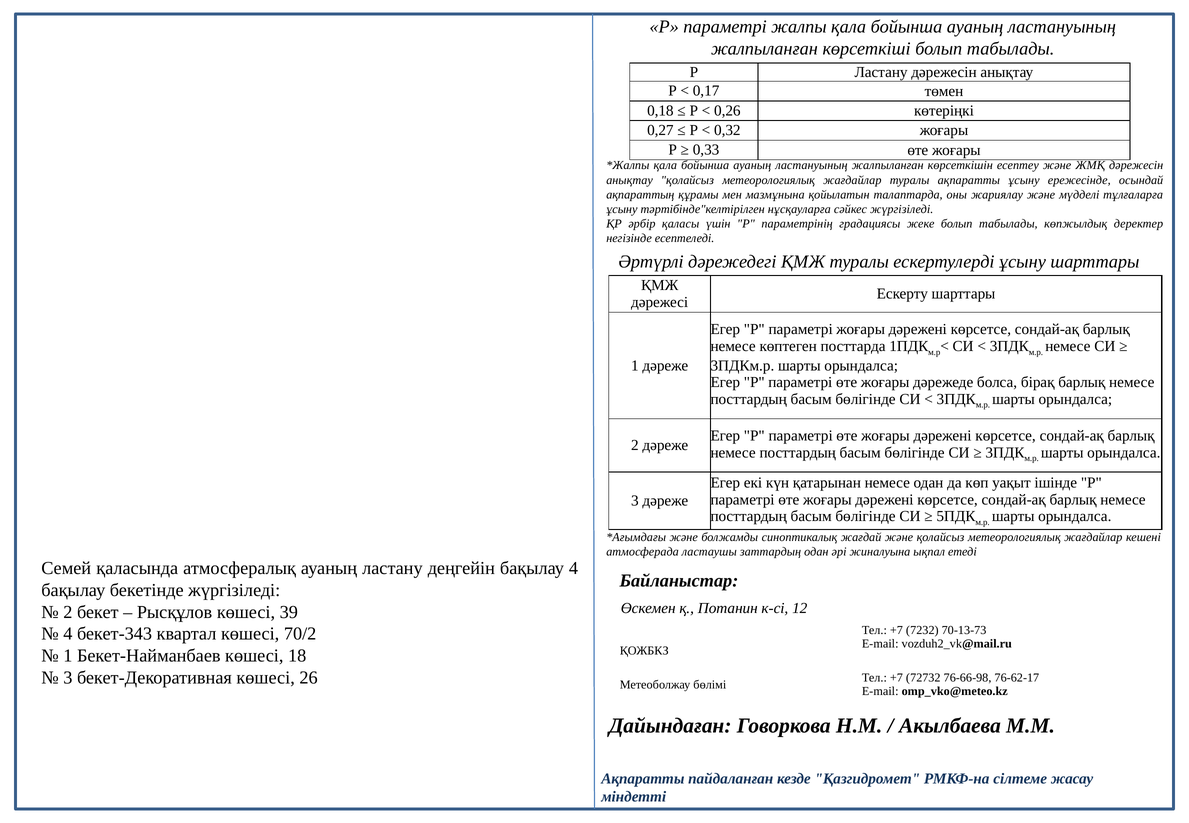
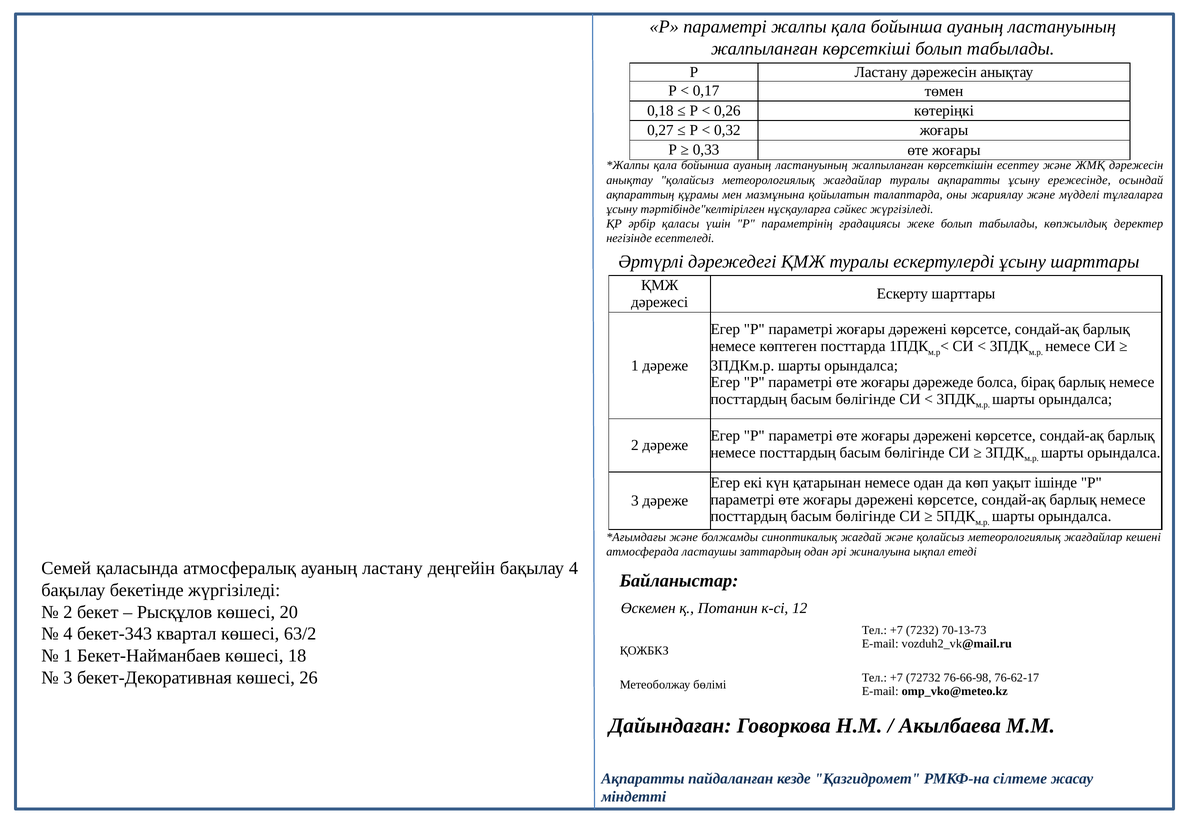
39: 39 -> 20 (289, 612)
70/2: 70/2 -> 63/2 (300, 634)
